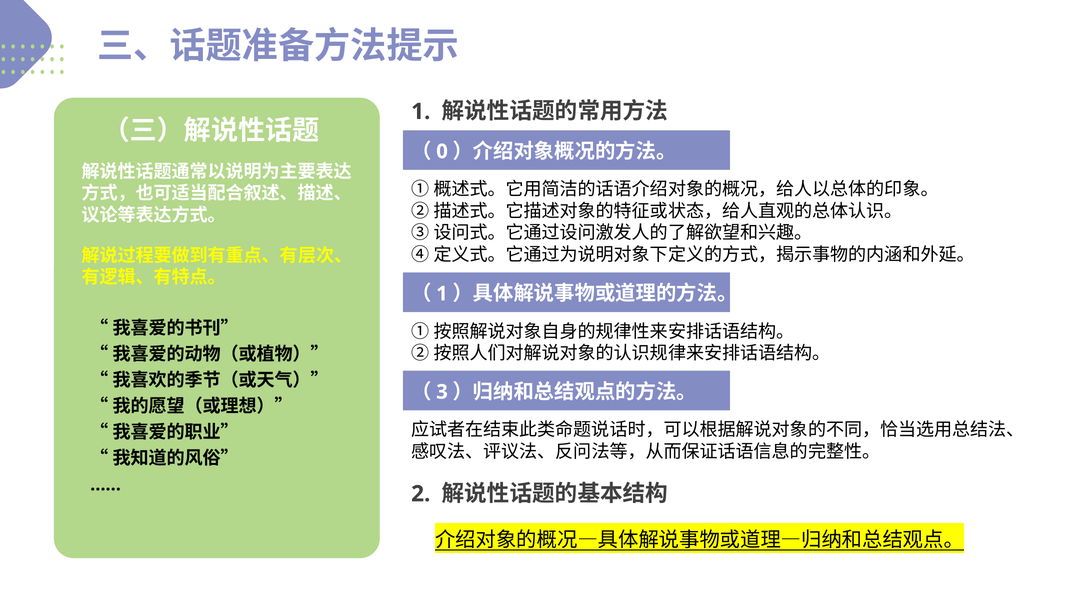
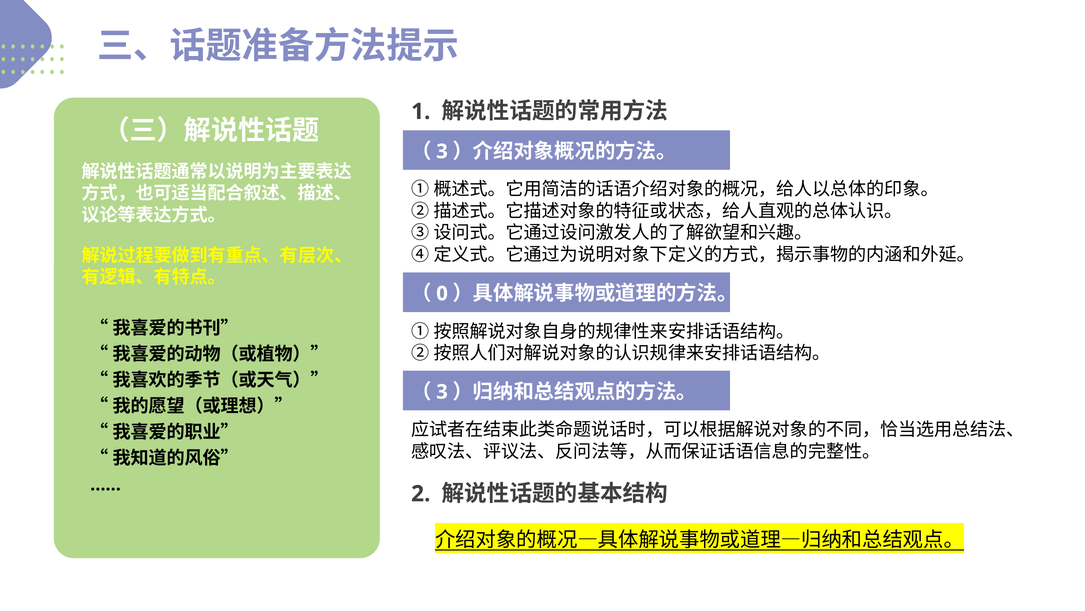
0: 0 -> 3 (442, 151)
1: 1 -> 0 (442, 293)
